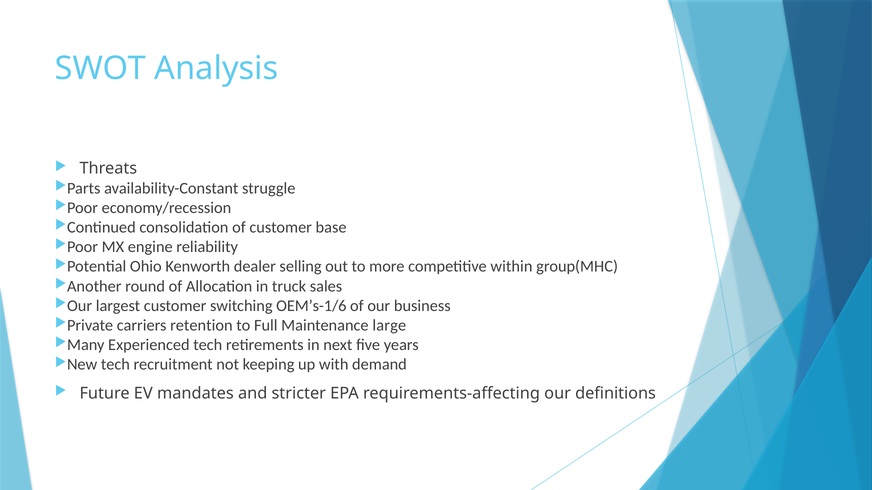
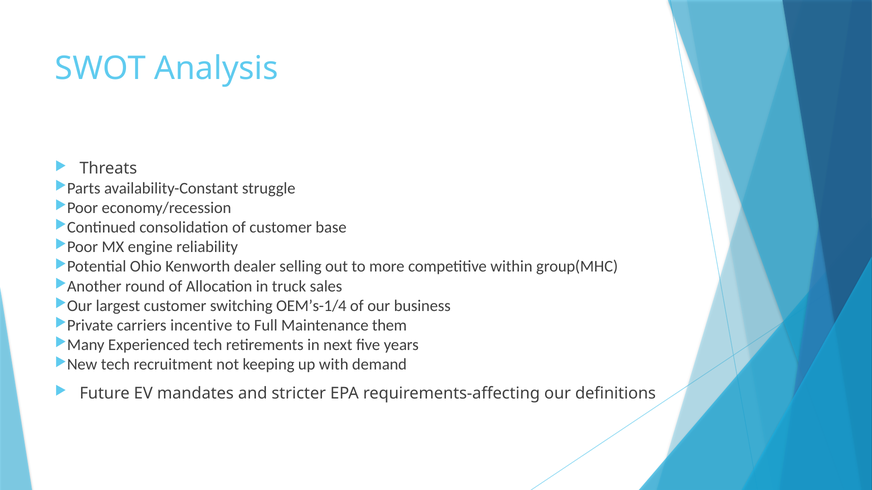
OEM’s-1/6: OEM’s-1/6 -> OEM’s-1/4 (311, 306)
retention: retention -> incentive (201, 326)
large: large -> them (389, 326)
